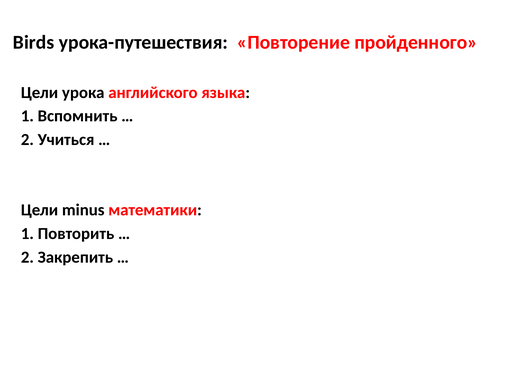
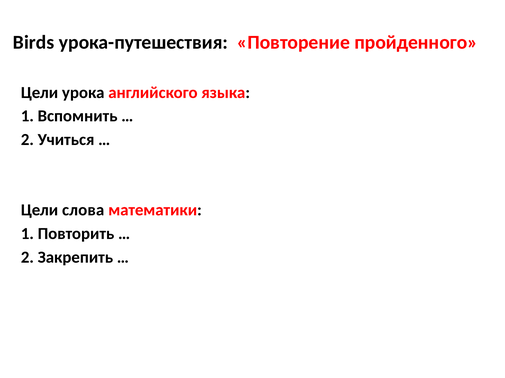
minus: minus -> слова (83, 211)
